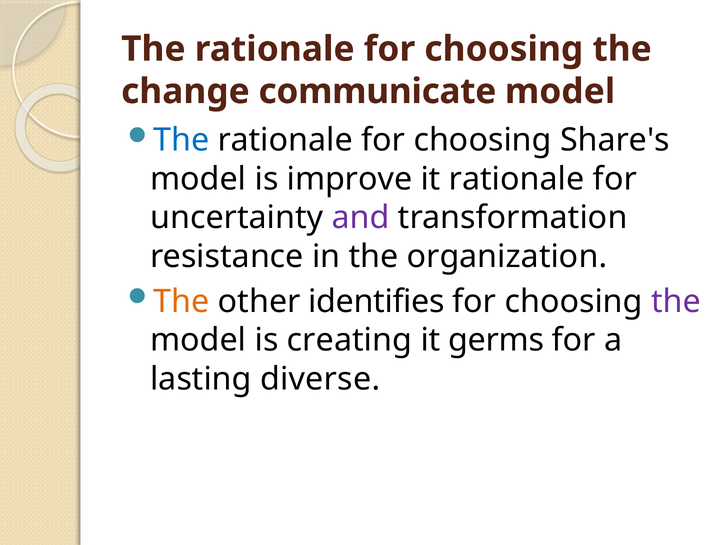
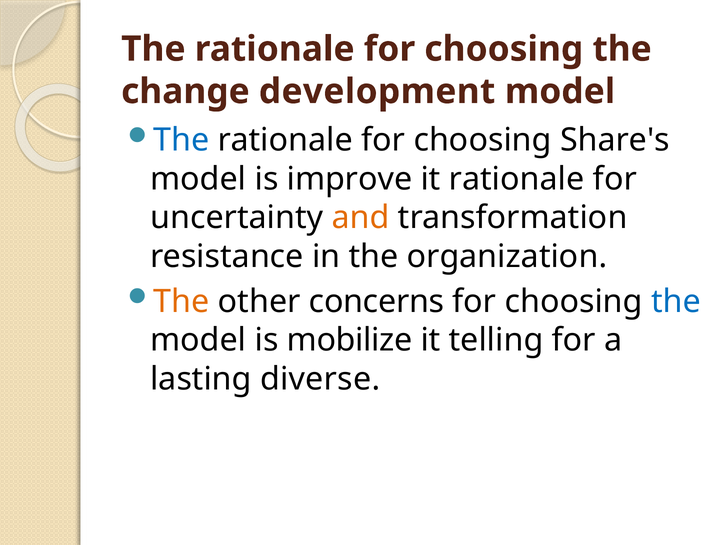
communicate: communicate -> development (377, 91)
and colour: purple -> orange (361, 218)
identifies: identifies -> concerns (377, 301)
the colour: purple -> blue (676, 301)
creating: creating -> mobilize (350, 340)
germs: germs -> telling (496, 340)
